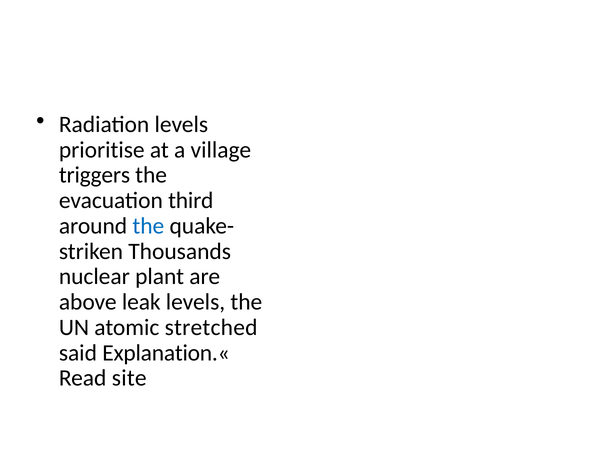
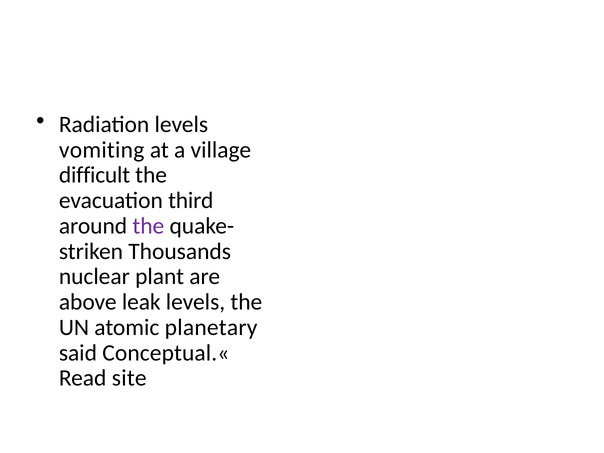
prioritise: prioritise -> vomiting (102, 150)
triggers: triggers -> difficult (95, 175)
the colour: blue -> purple (148, 226)
stretched: stretched -> planetary (211, 327)
Explanation.«: Explanation.« -> Conceptual.« (166, 353)
